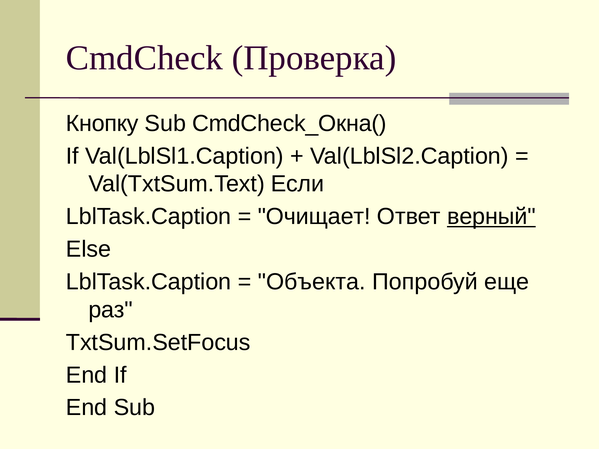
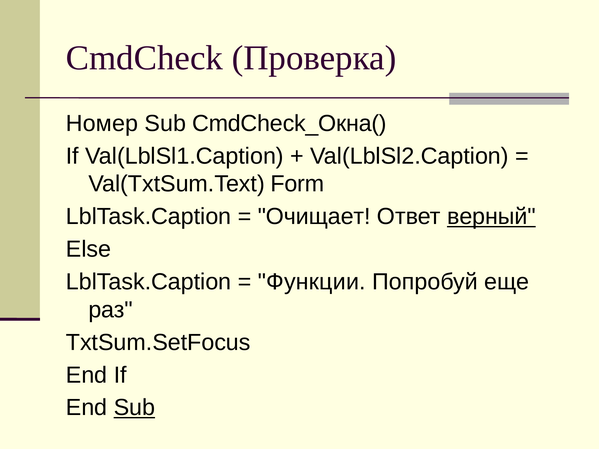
Кнопку: Кнопку -> Номер (102, 123)
Если: Если -> Form (297, 184)
Объекта: Объекта -> Функции (312, 282)
Sub underline: none -> present (134, 408)
